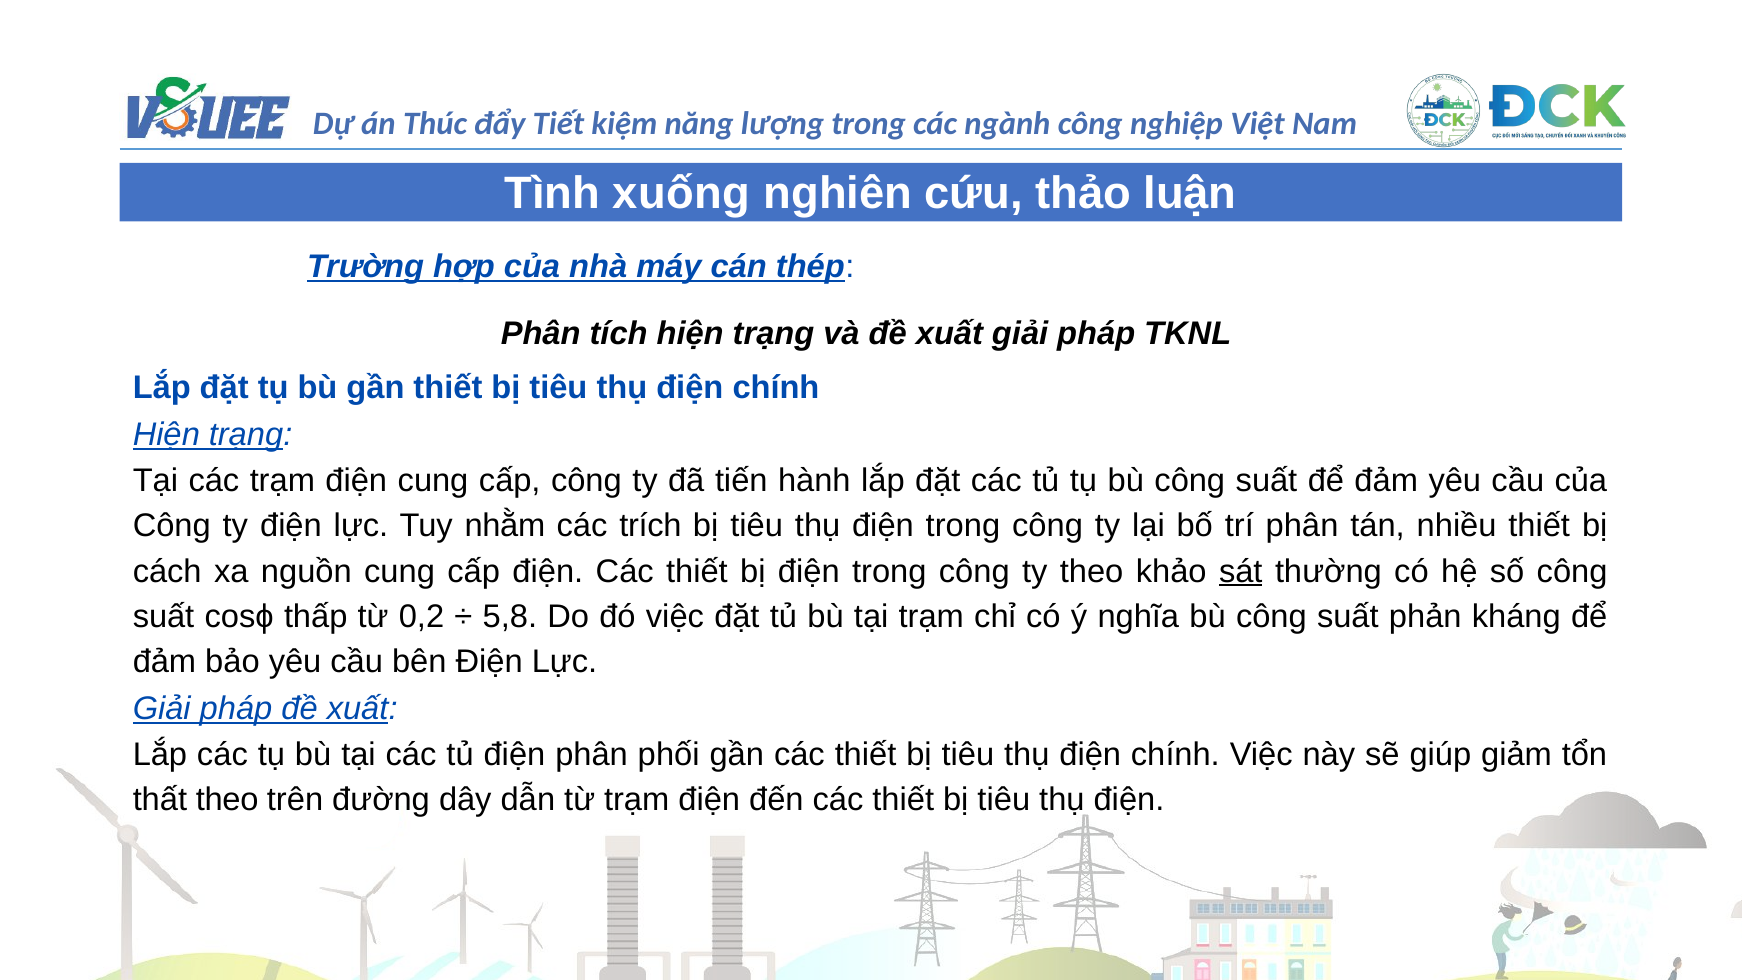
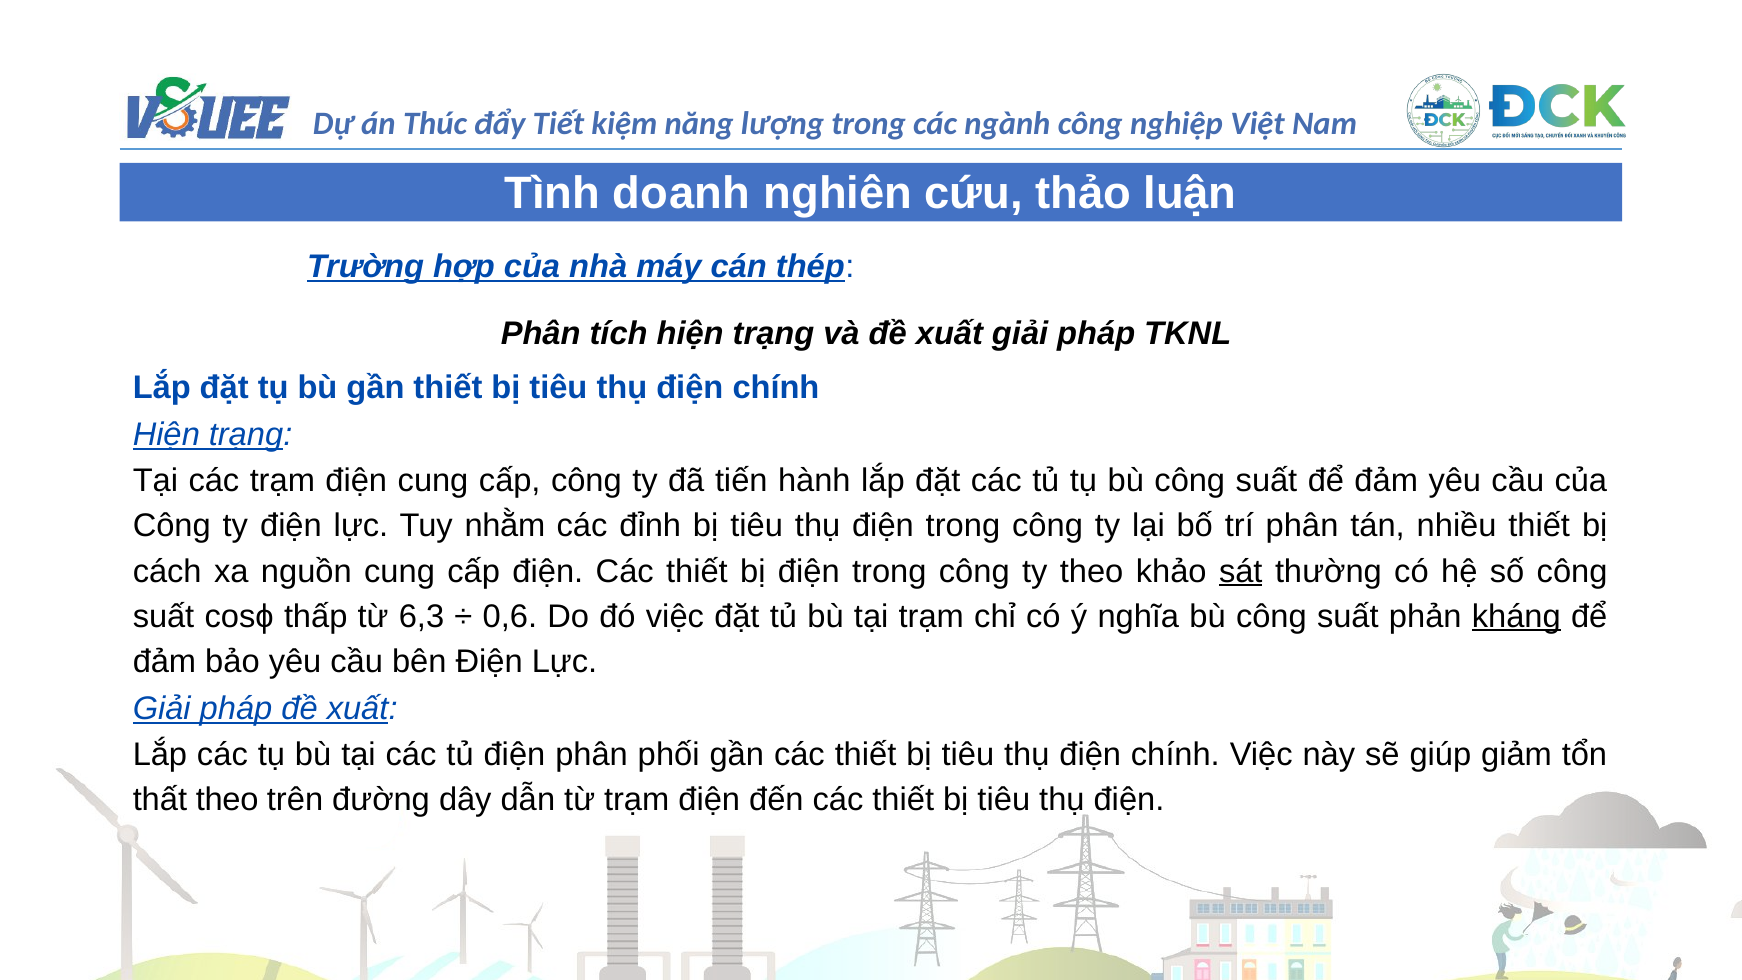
xuống: xuống -> doanh (682, 194)
trích: trích -> đỉnh (650, 526)
0,2: 0,2 -> 6,3 (421, 616)
5,8: 5,8 -> 0,6 (510, 616)
kháng underline: none -> present (1516, 616)
